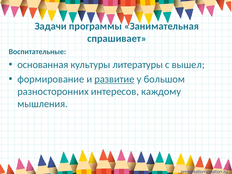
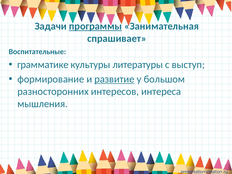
программы underline: none -> present (95, 26)
основанная: основанная -> грамматике (43, 65)
вышел: вышел -> выступ (188, 65)
каждому: каждому -> интереса (161, 92)
